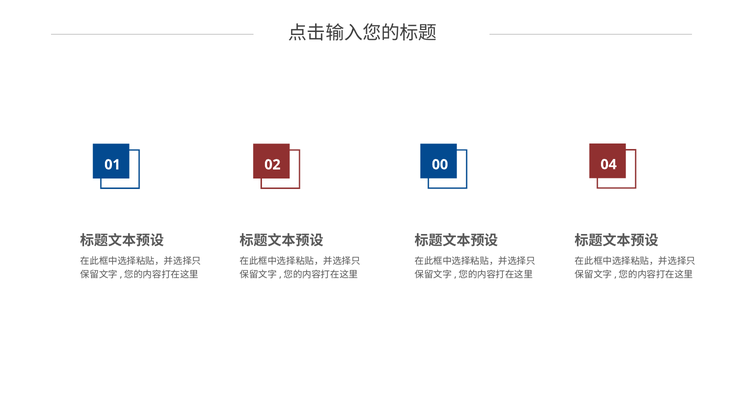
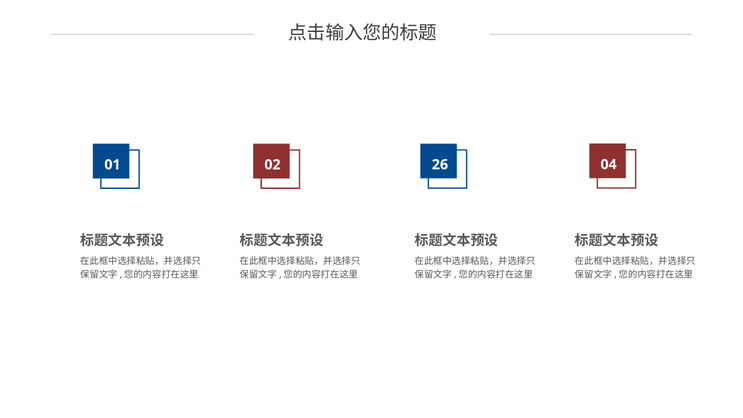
00: 00 -> 26 (440, 165)
